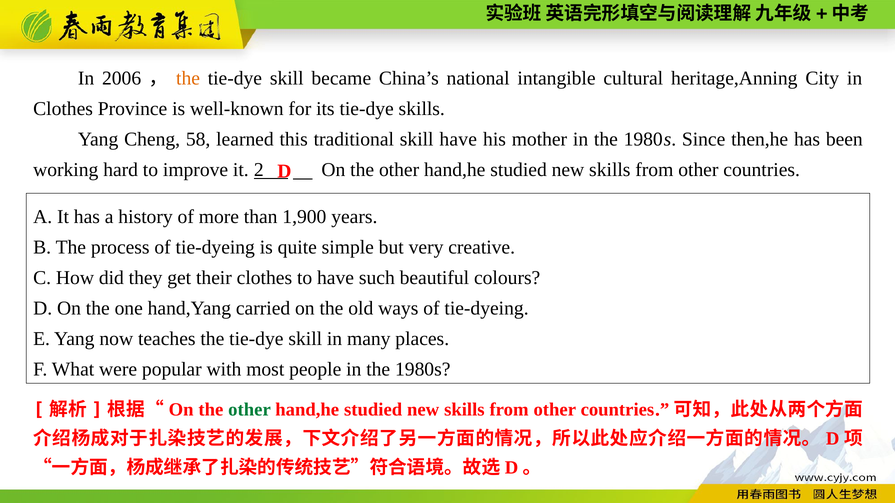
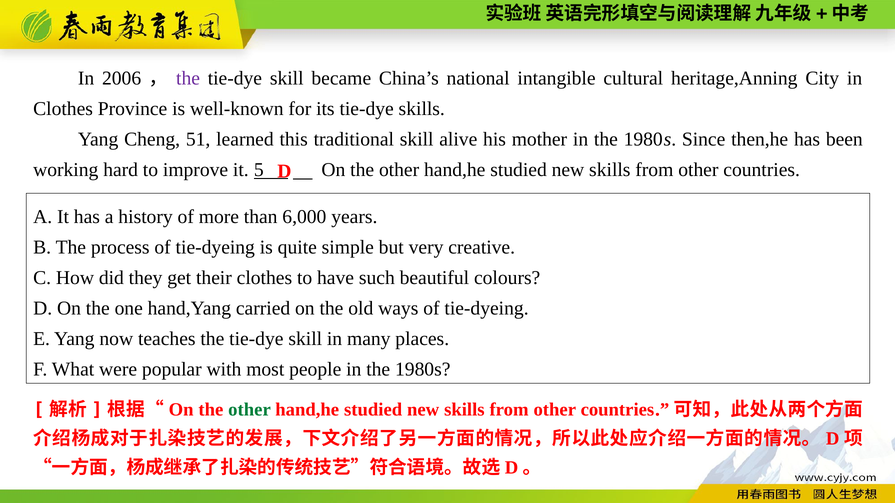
the colour: orange -> purple (188, 78)
58: 58 -> 51 (198, 139)
skill have: have -> alive (458, 139)
2: 2 -> 5 (259, 170)
1,900: 1,900 -> 6,000 (304, 217)
